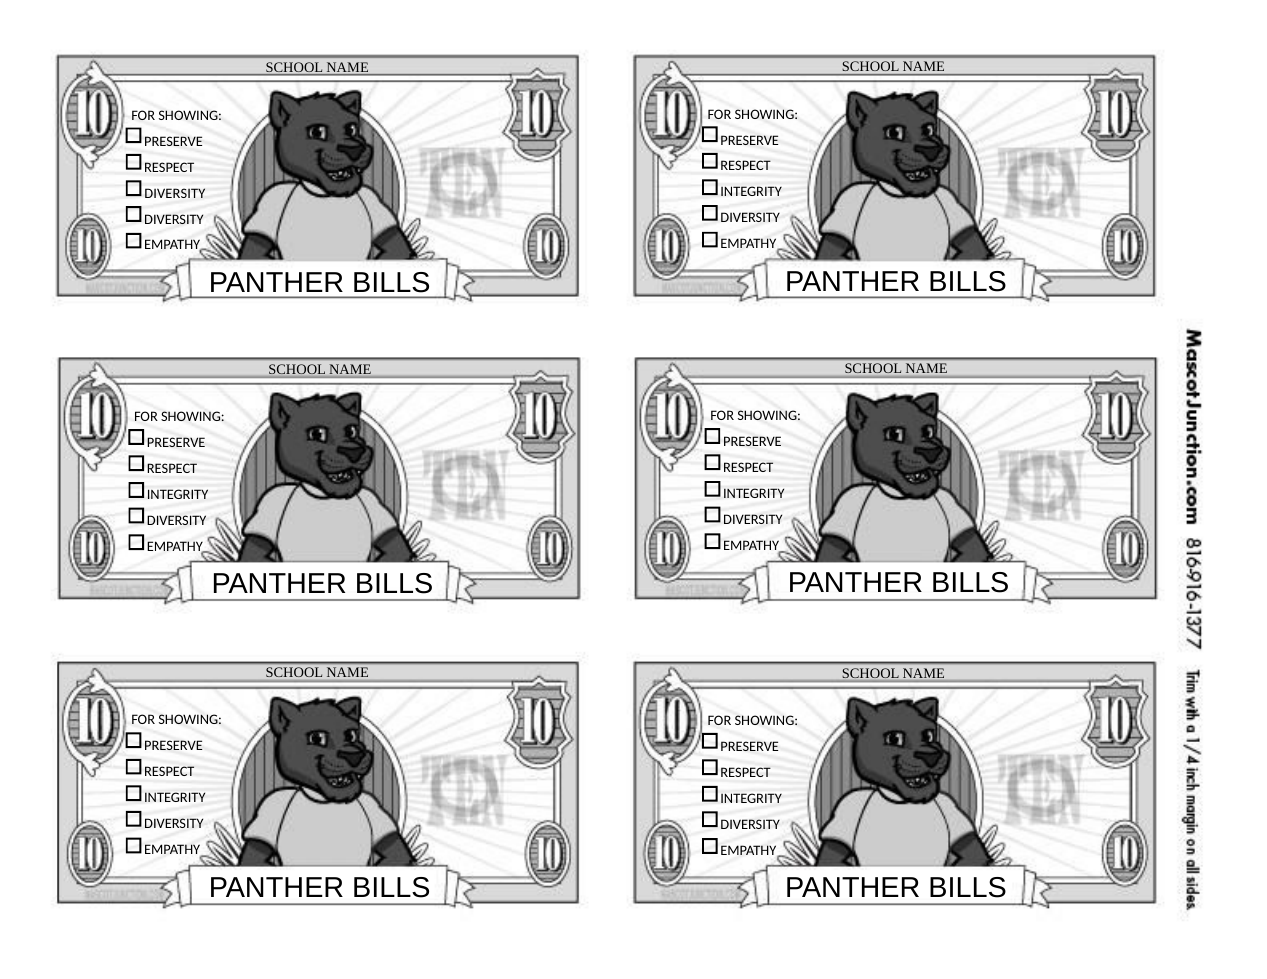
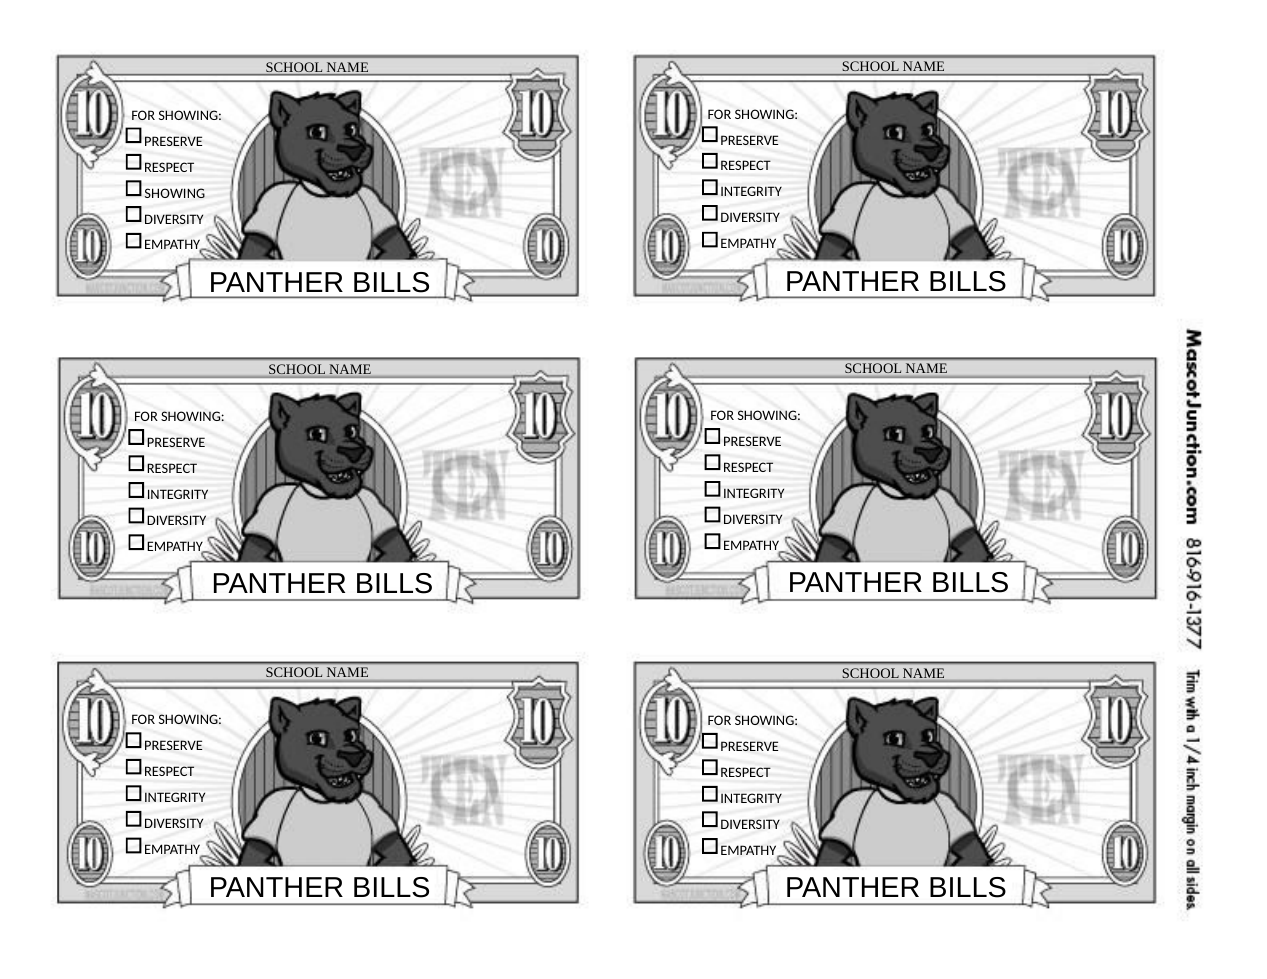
DIVERSITY: DIVERSITY -> SHOWING (175, 193)
